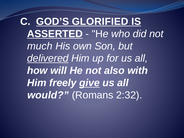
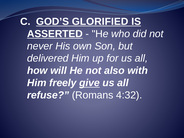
much: much -> never (40, 46)
delivered underline: present -> none (48, 58)
would: would -> refuse (48, 95)
2:32: 2:32 -> 4:32 (129, 95)
